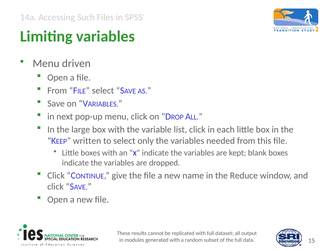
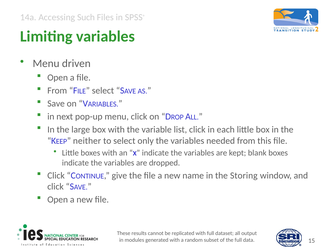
written: written -> neither (87, 141)
Reduce: Reduce -> Storing (244, 176)
